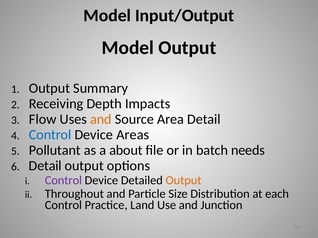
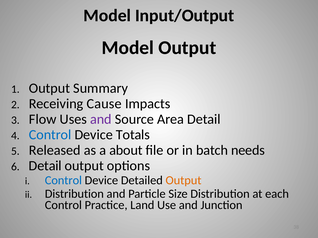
Depth: Depth -> Cause (104, 104)
and colour: orange -> purple (101, 120)
Areas: Areas -> Totals (133, 135)
Pollutant: Pollutant -> Released (55, 151)
Control colour: purple -> blue (63, 181)
Throughout: Throughout -> Distribution (74, 194)
